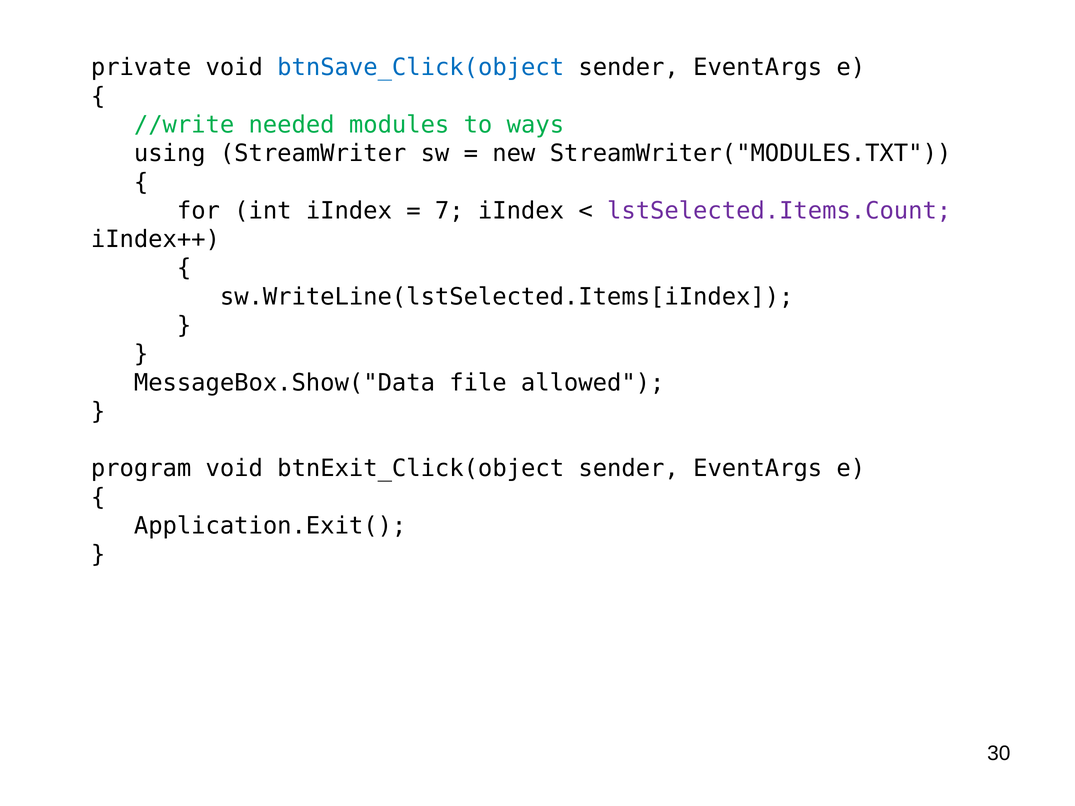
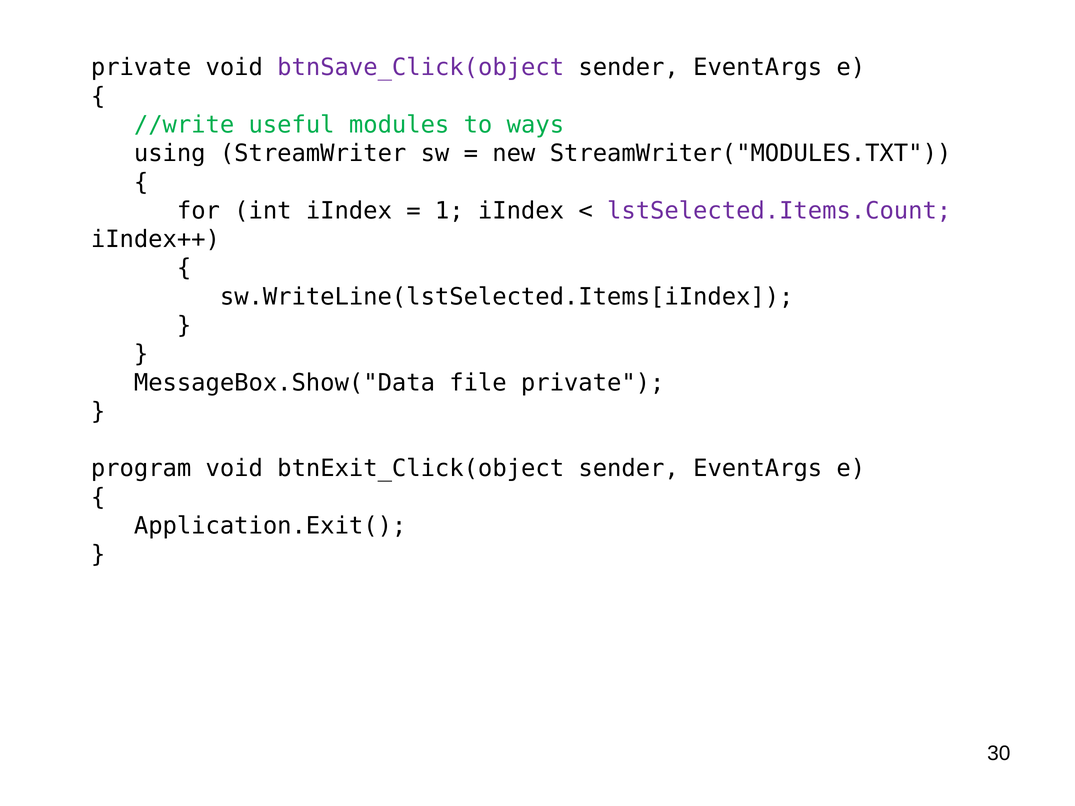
btnSave_Click(object colour: blue -> purple (421, 68)
needed: needed -> useful (292, 125)
7: 7 -> 1 (449, 211)
file allowed: allowed -> private (593, 383)
